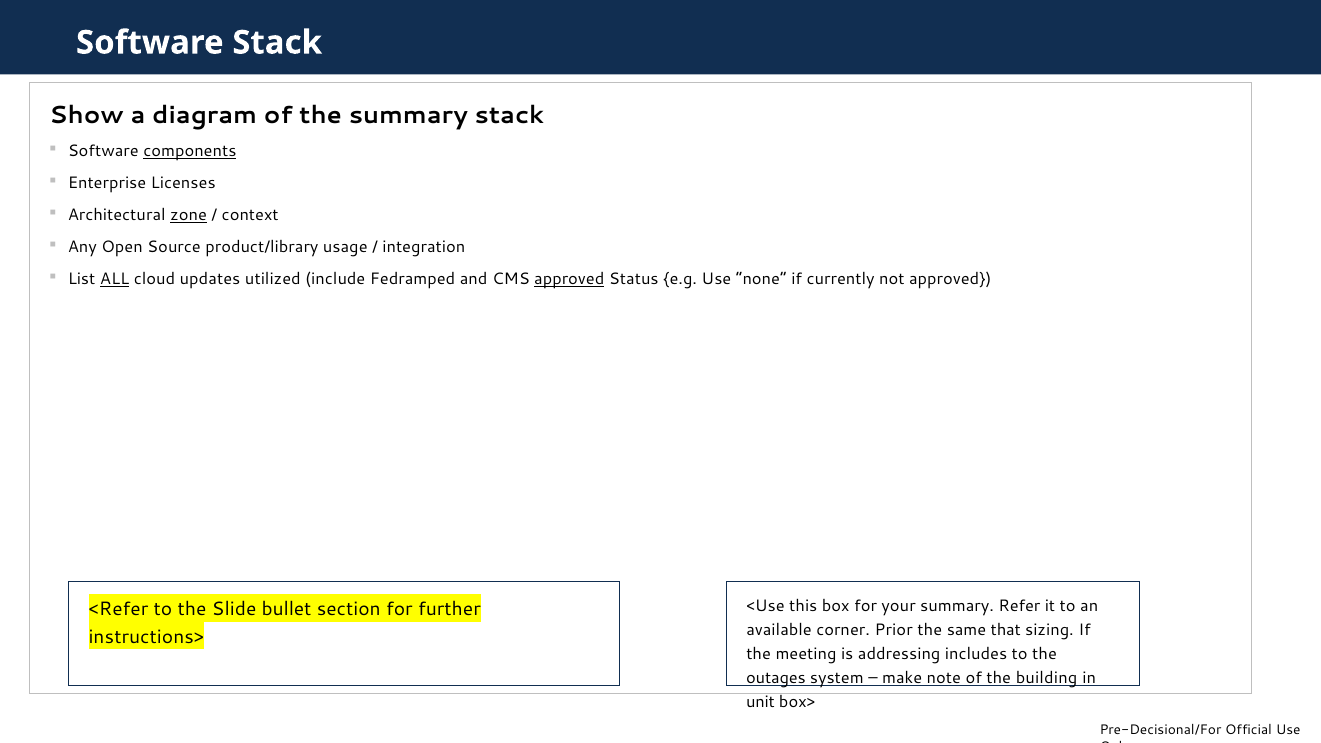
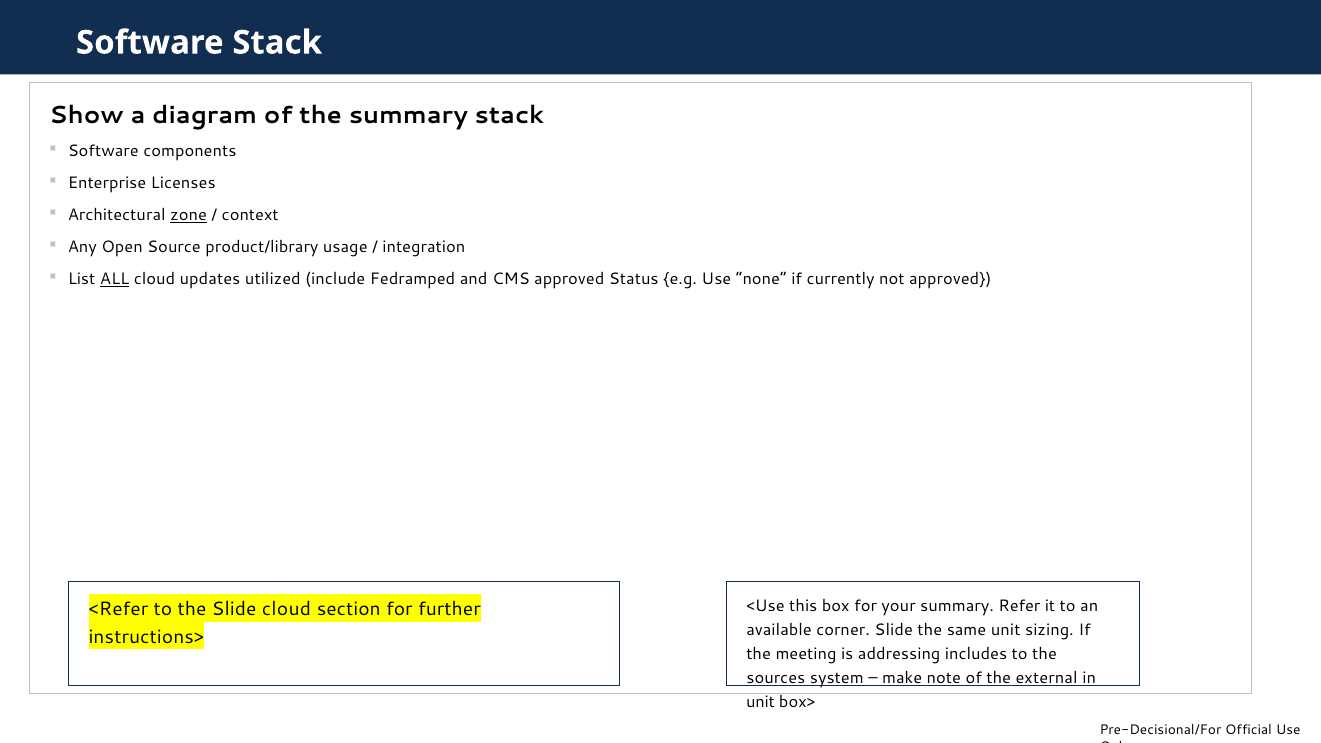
components underline: present -> none (190, 151)
approved underline: present -> none (569, 279)
Slide bullet: bullet -> cloud (286, 609)
corner Prior: Prior -> Slide (894, 630)
same that: that -> unit (1006, 630)
outages: outages -> sources (776, 678)
building: building -> external (1047, 678)
